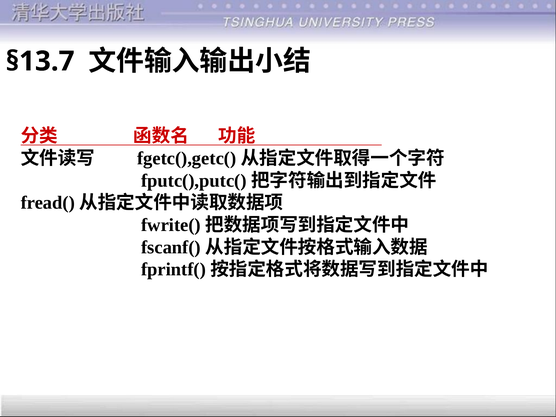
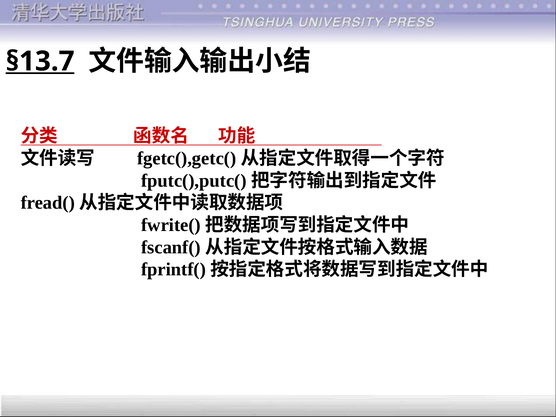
§13.7 underline: none -> present (40, 61)
